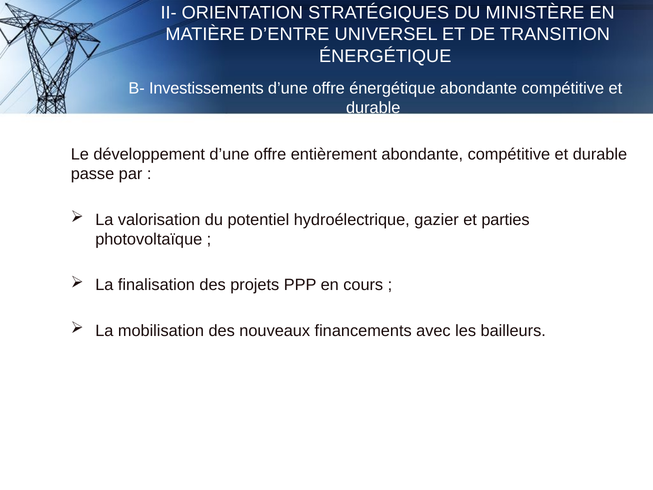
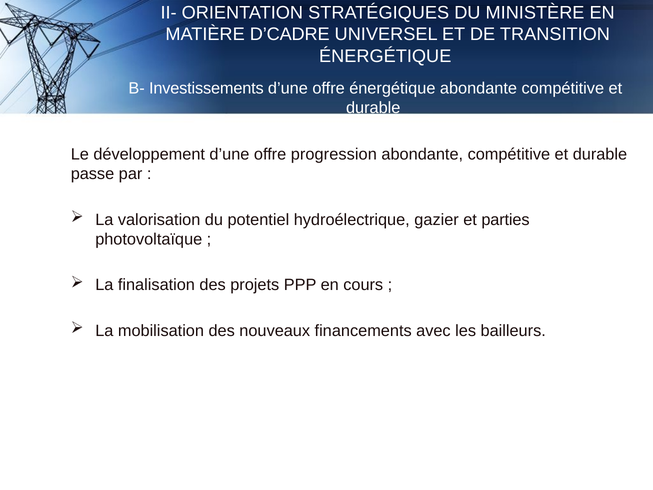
D’ENTRE: D’ENTRE -> D’CADRE (290, 34)
entièrement: entièrement -> progression (334, 154)
